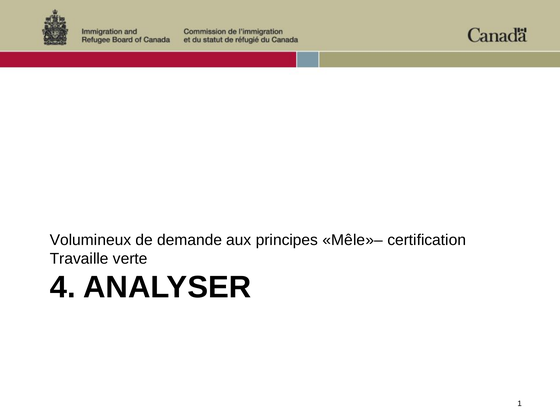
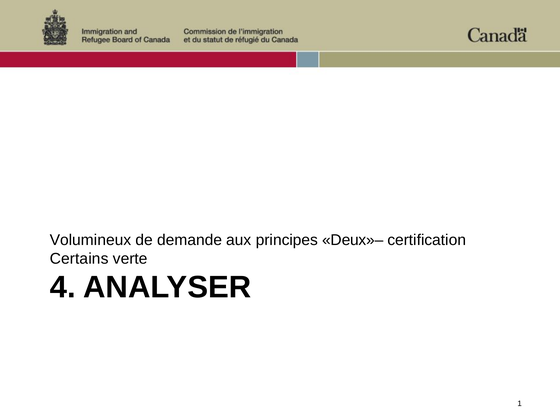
Mêle»–: Mêle»– -> Deux»– (353, 240)
Travaille: Travaille -> Certains (79, 259)
